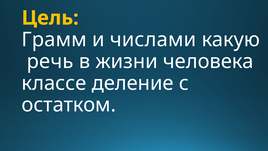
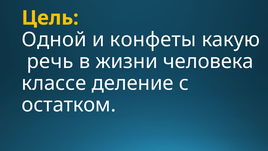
Грамм: Грамм -> Одной (54, 40)
числами: числами -> конфеты (153, 40)
